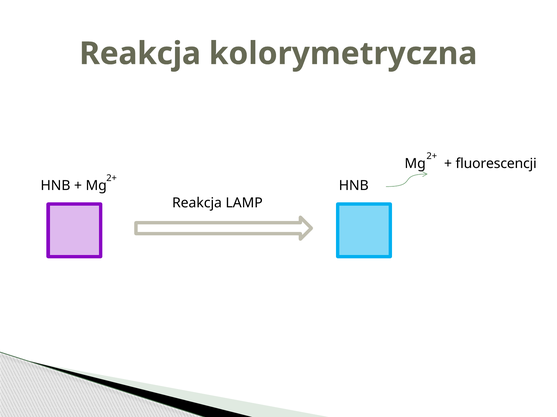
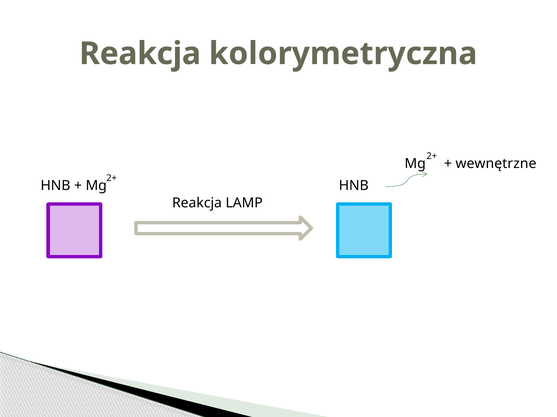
fluorescencji: fluorescencji -> wewnętrzne (496, 164)
